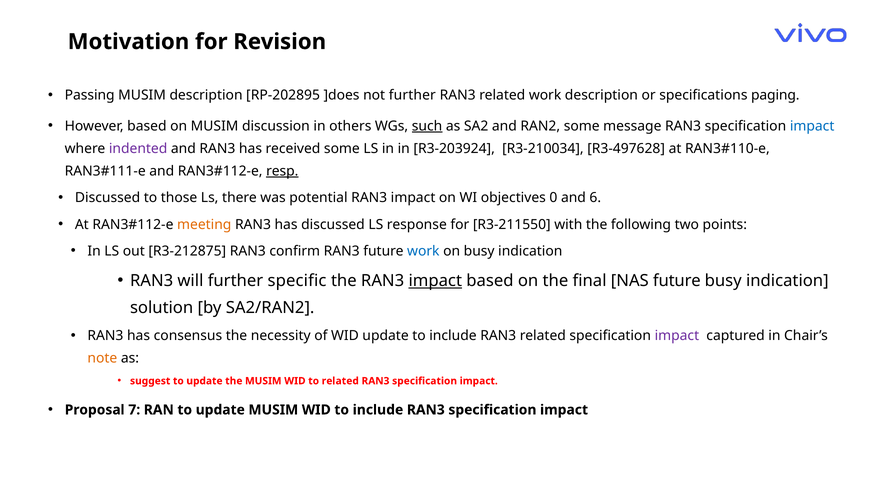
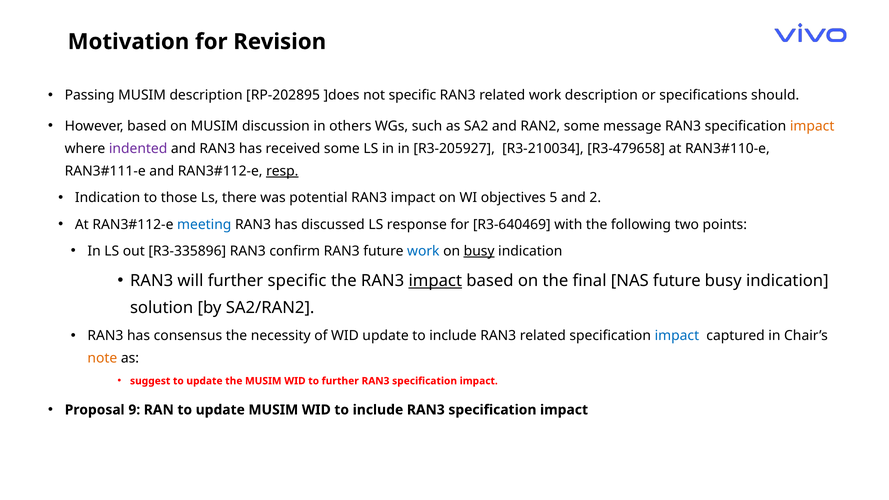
not further: further -> specific (412, 95)
paging: paging -> should (775, 95)
such underline: present -> none (427, 126)
impact colour: blue -> orange (812, 126)
R3-203924: R3-203924 -> R3-205927 (454, 149)
R3-497628: R3-497628 -> R3-479658 (626, 149)
Discussed: Discussed -> Indication (108, 198)
0: 0 -> 5 (553, 198)
6: 6 -> 2 (595, 198)
meeting colour: orange -> blue (204, 224)
R3-211550: R3-211550 -> R3-640469 (512, 224)
R3-212875: R3-212875 -> R3-335896 (187, 251)
busy underline: none -> present (479, 251)
impact colour: purple -> blue (677, 336)
to related: related -> further (340, 381)
7: 7 -> 9 (134, 410)
